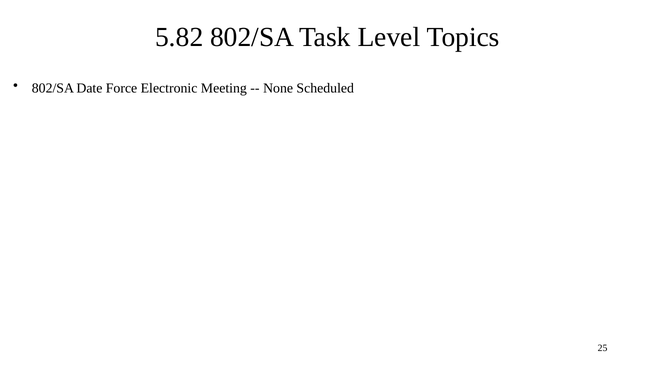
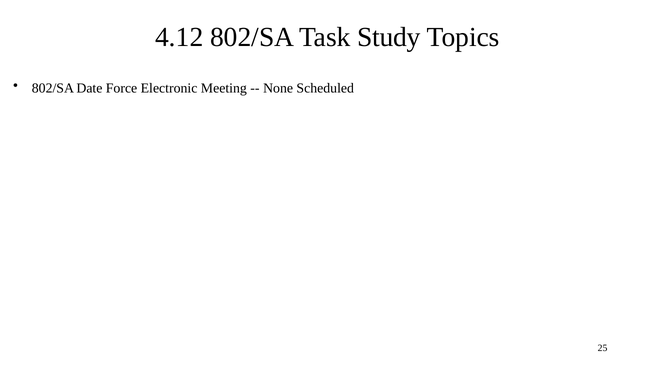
5.82: 5.82 -> 4.12 (179, 37)
Level: Level -> Study (389, 37)
